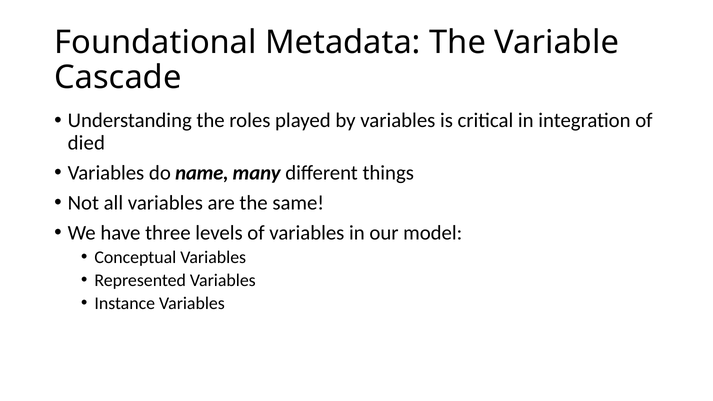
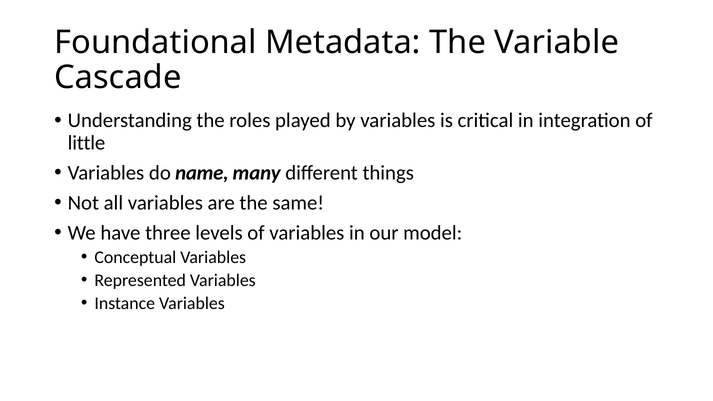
died: died -> little (86, 143)
